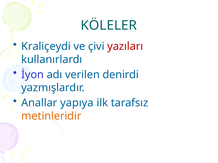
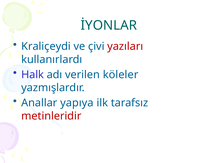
KÖLELER: KÖLELER -> İYONLAR (109, 25)
İyon: İyon -> Halk (33, 75)
denirdi: denirdi -> köleler (121, 75)
metinleridir colour: orange -> red (51, 116)
